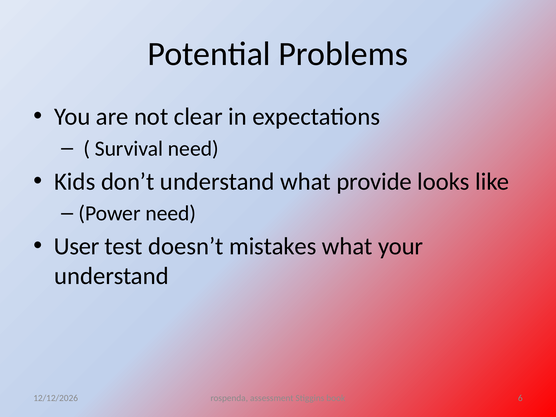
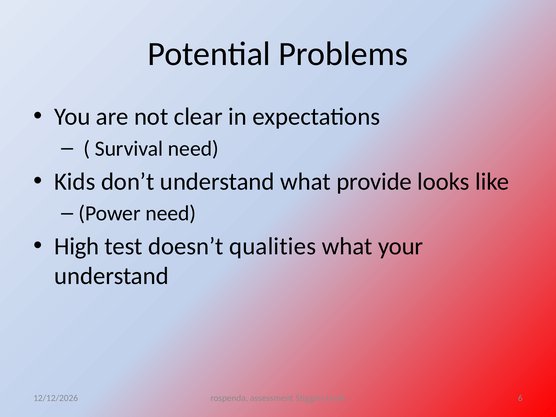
User: User -> High (77, 246)
mistakes: mistakes -> qualities (273, 246)
